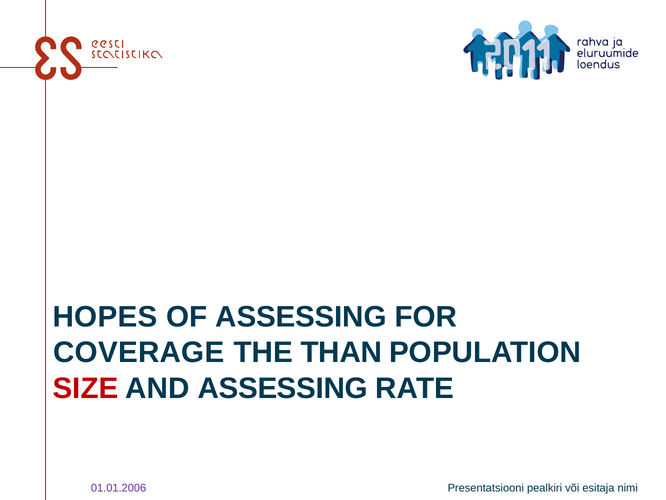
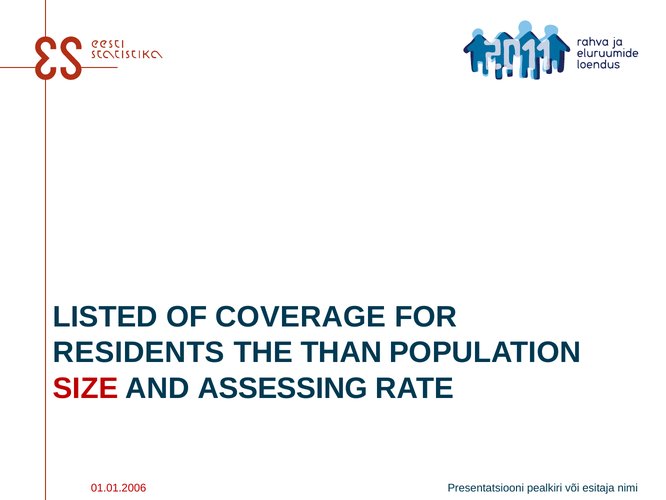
HOPES: HOPES -> LISTED (105, 317)
OF ASSESSING: ASSESSING -> COVERAGE (301, 317)
COVERAGE: COVERAGE -> RESIDENTS (139, 352)
01.01.2006 colour: purple -> red (119, 488)
